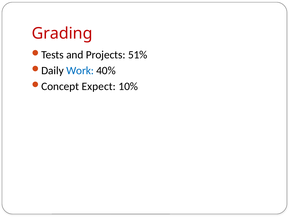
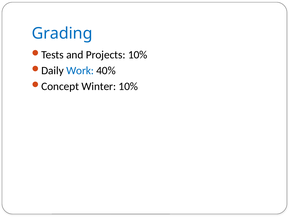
Grading colour: red -> blue (62, 33)
Projects 51%: 51% -> 10% (138, 55)
Expect: Expect -> Winter (99, 86)
